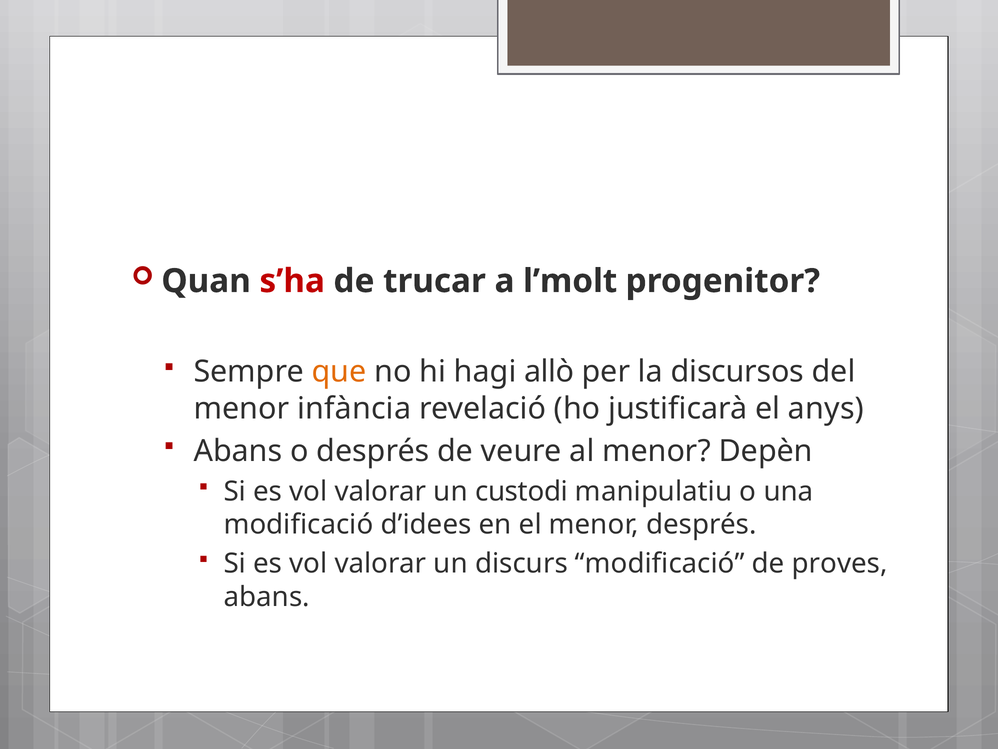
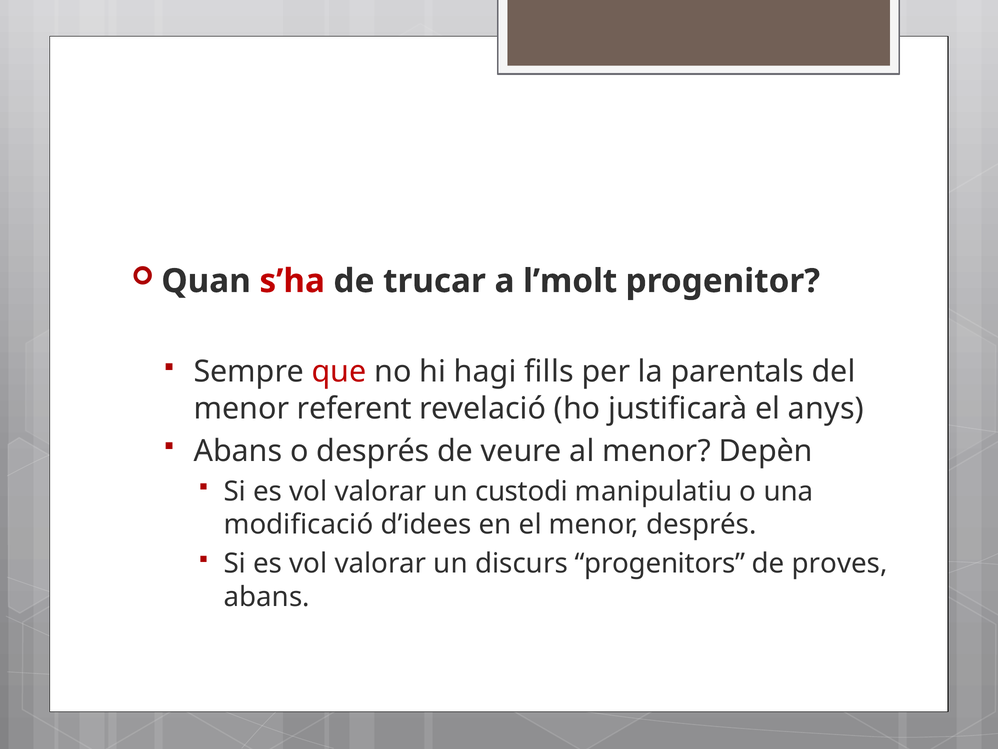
que colour: orange -> red (339, 372)
allò: allò -> fills (549, 372)
discursos: discursos -> parentals (737, 372)
infància: infància -> referent (354, 408)
discurs modificació: modificació -> progenitors (660, 563)
